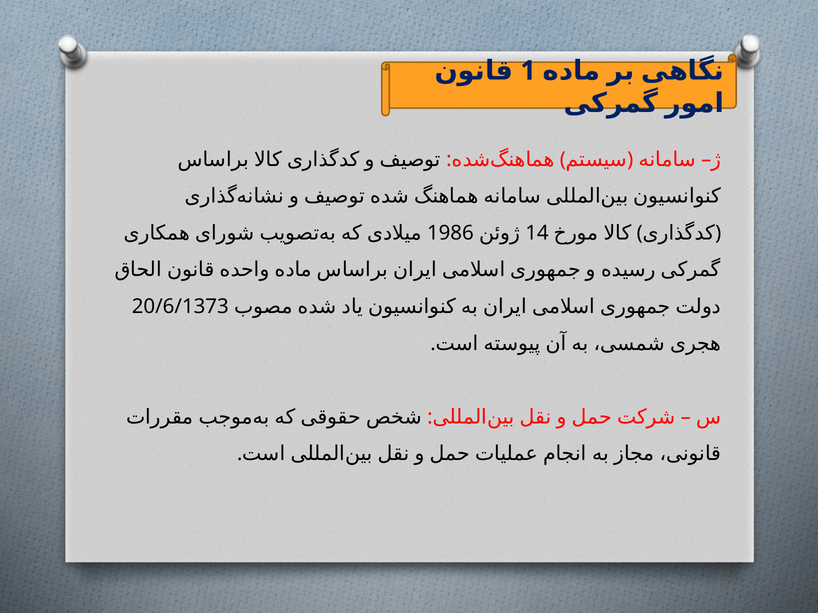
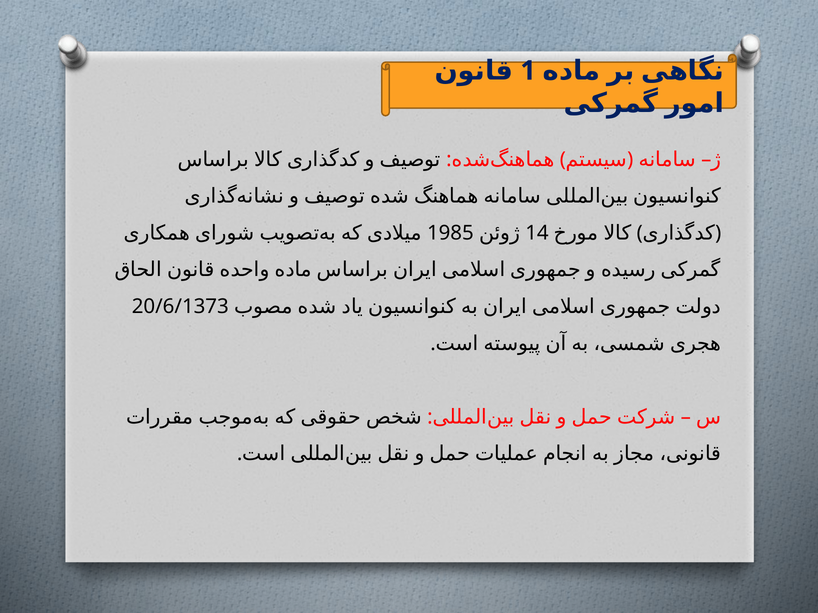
1986: 1986 -> 1985 (450, 233)
